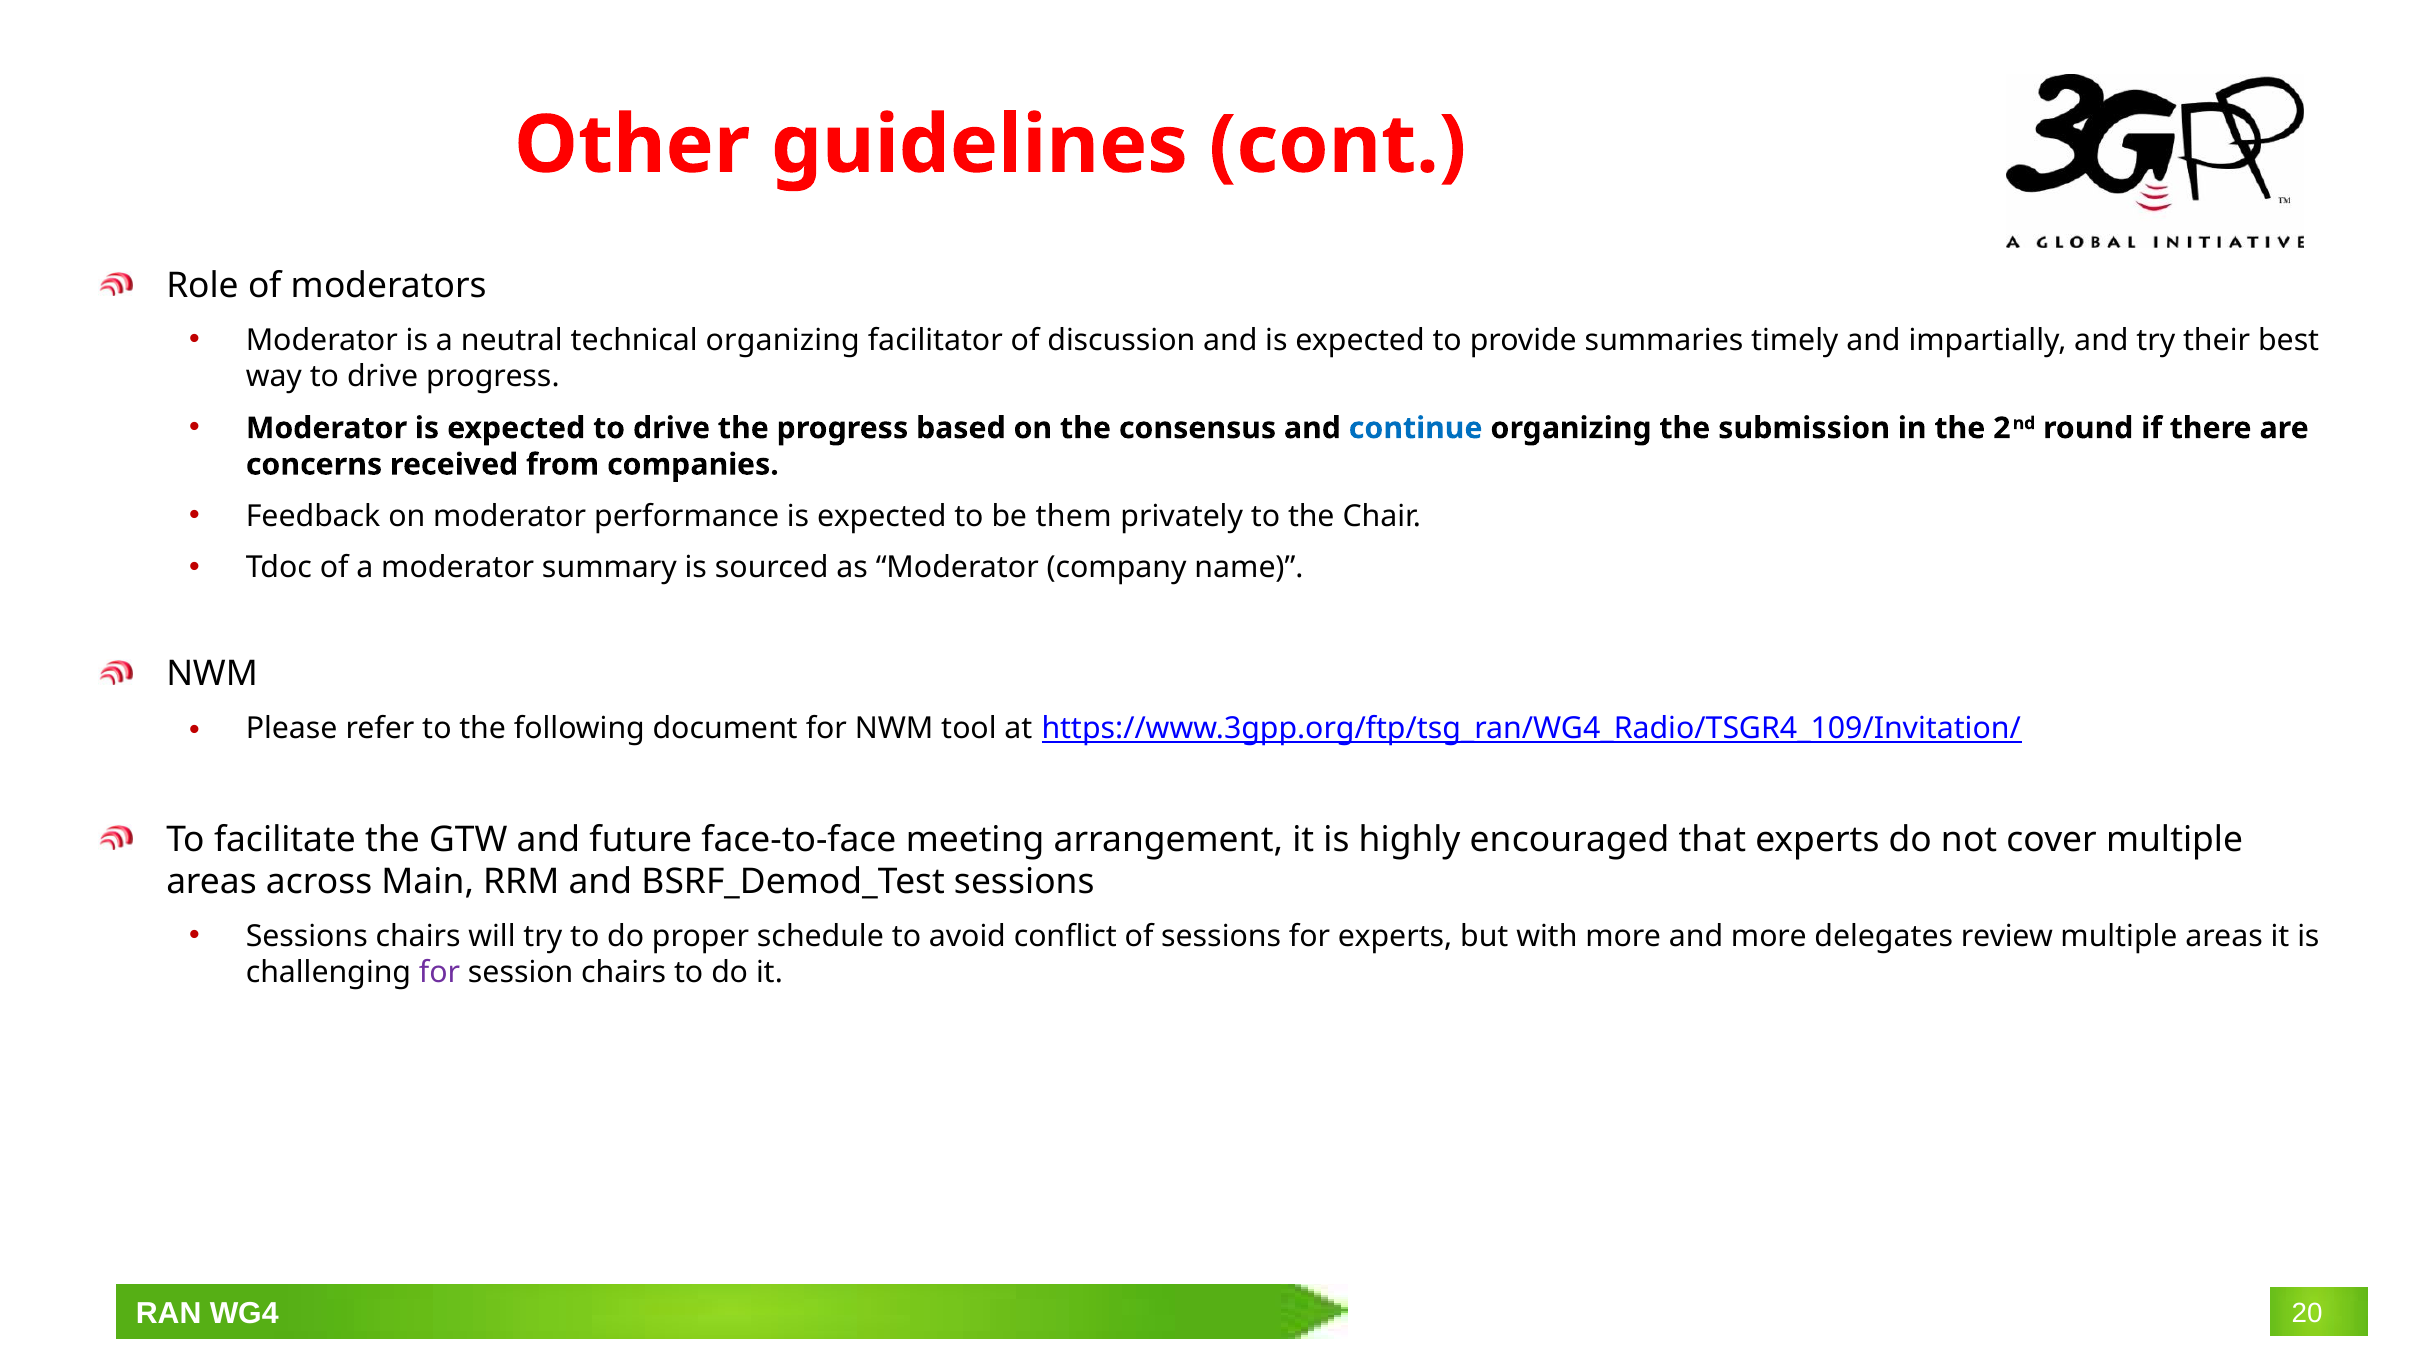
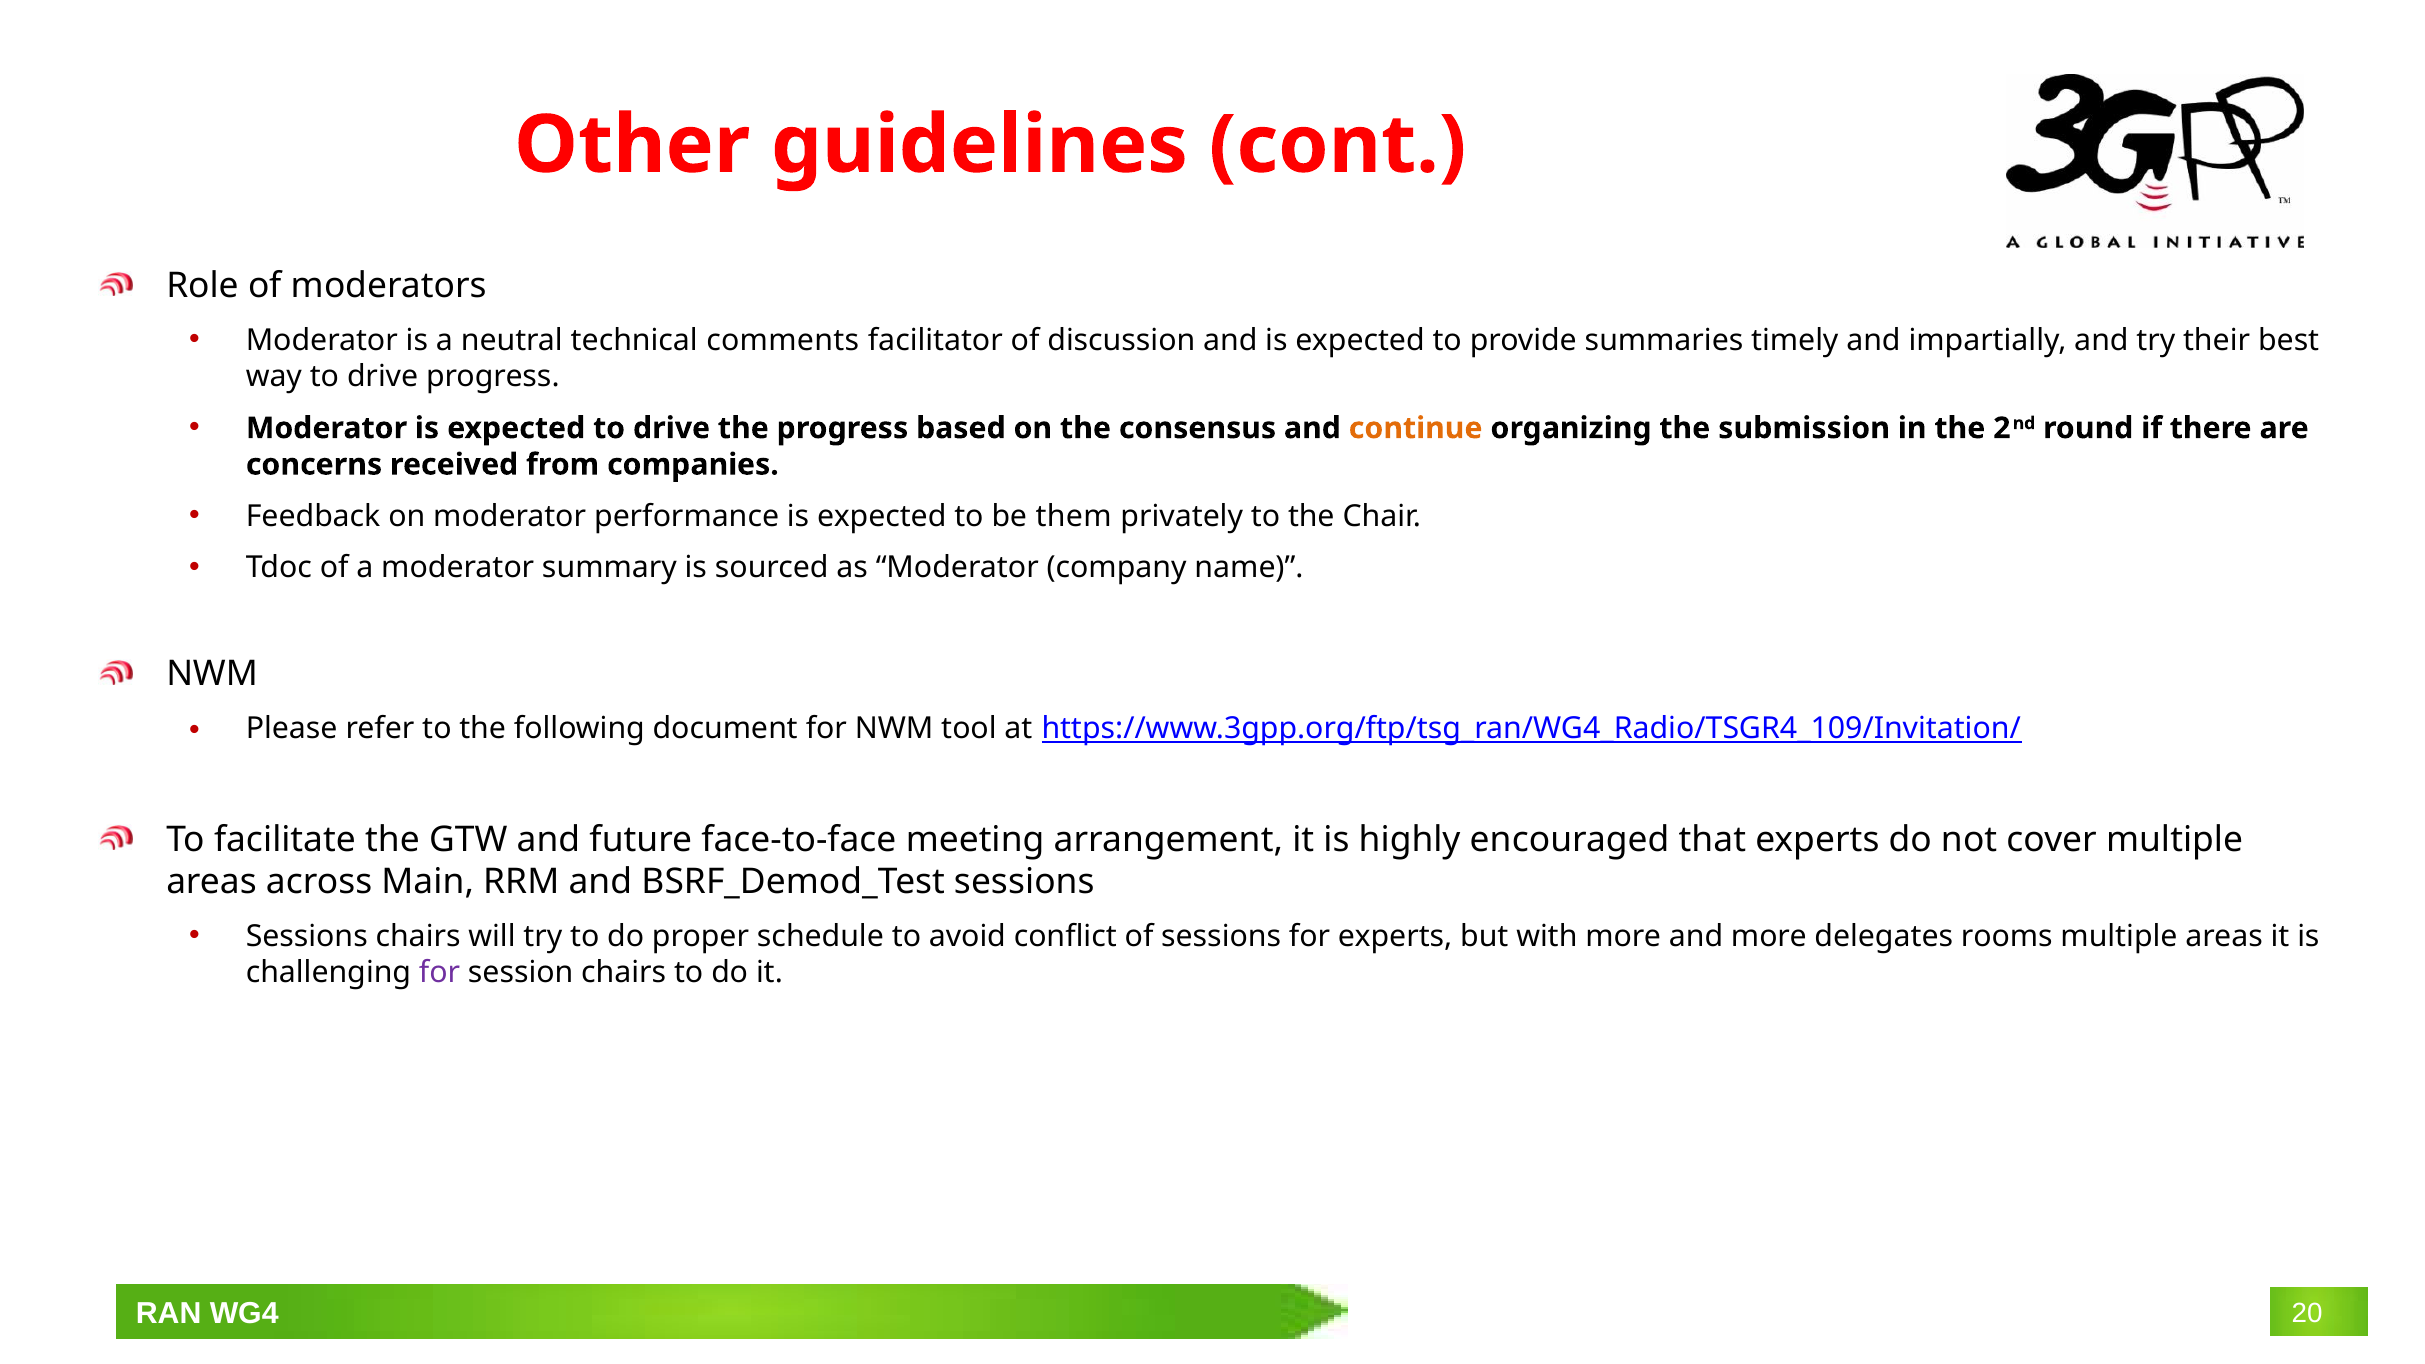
technical organizing: organizing -> comments (783, 340)
continue colour: blue -> orange (1416, 428)
review: review -> rooms (2007, 937)
